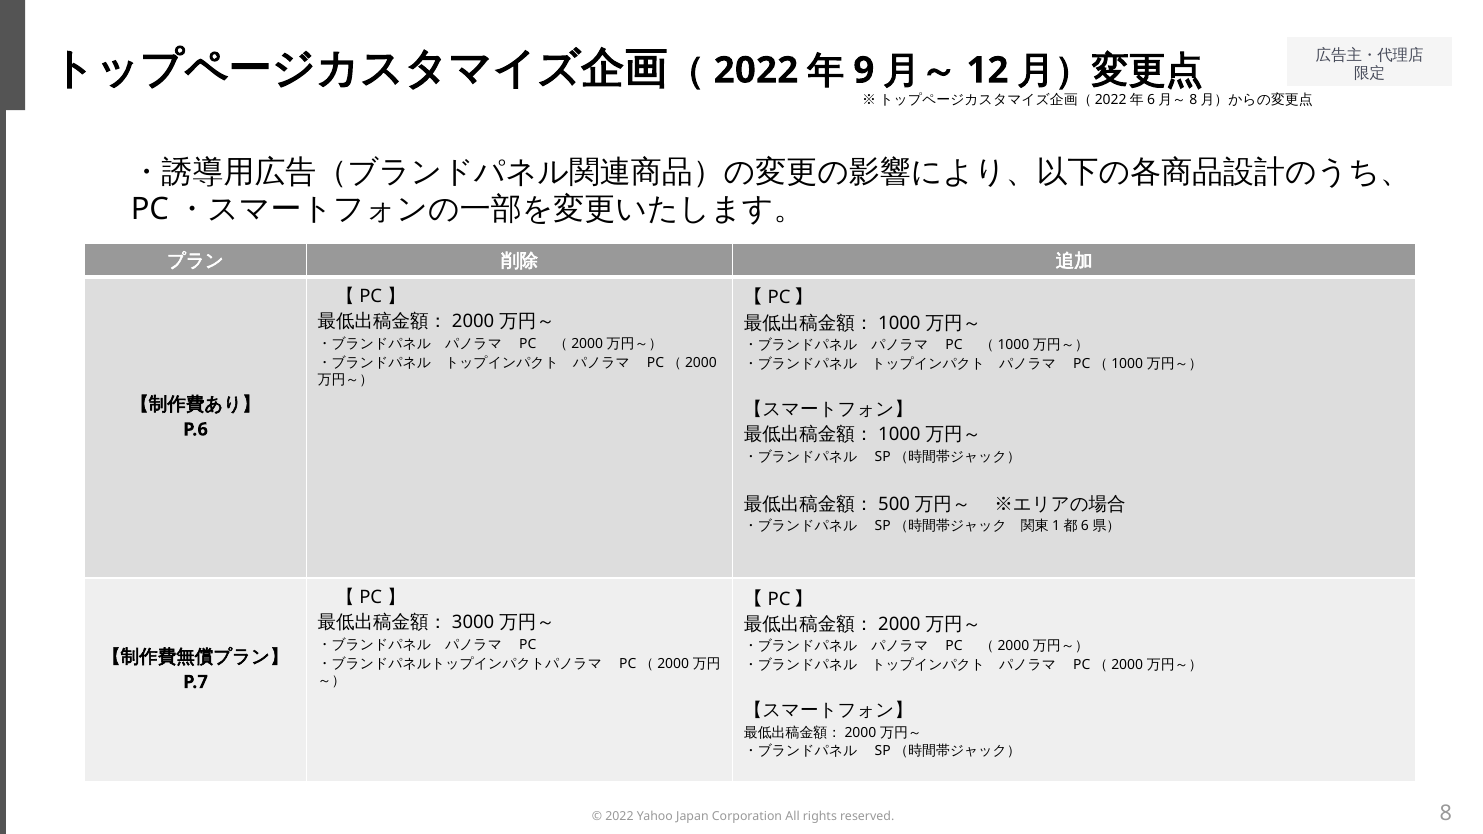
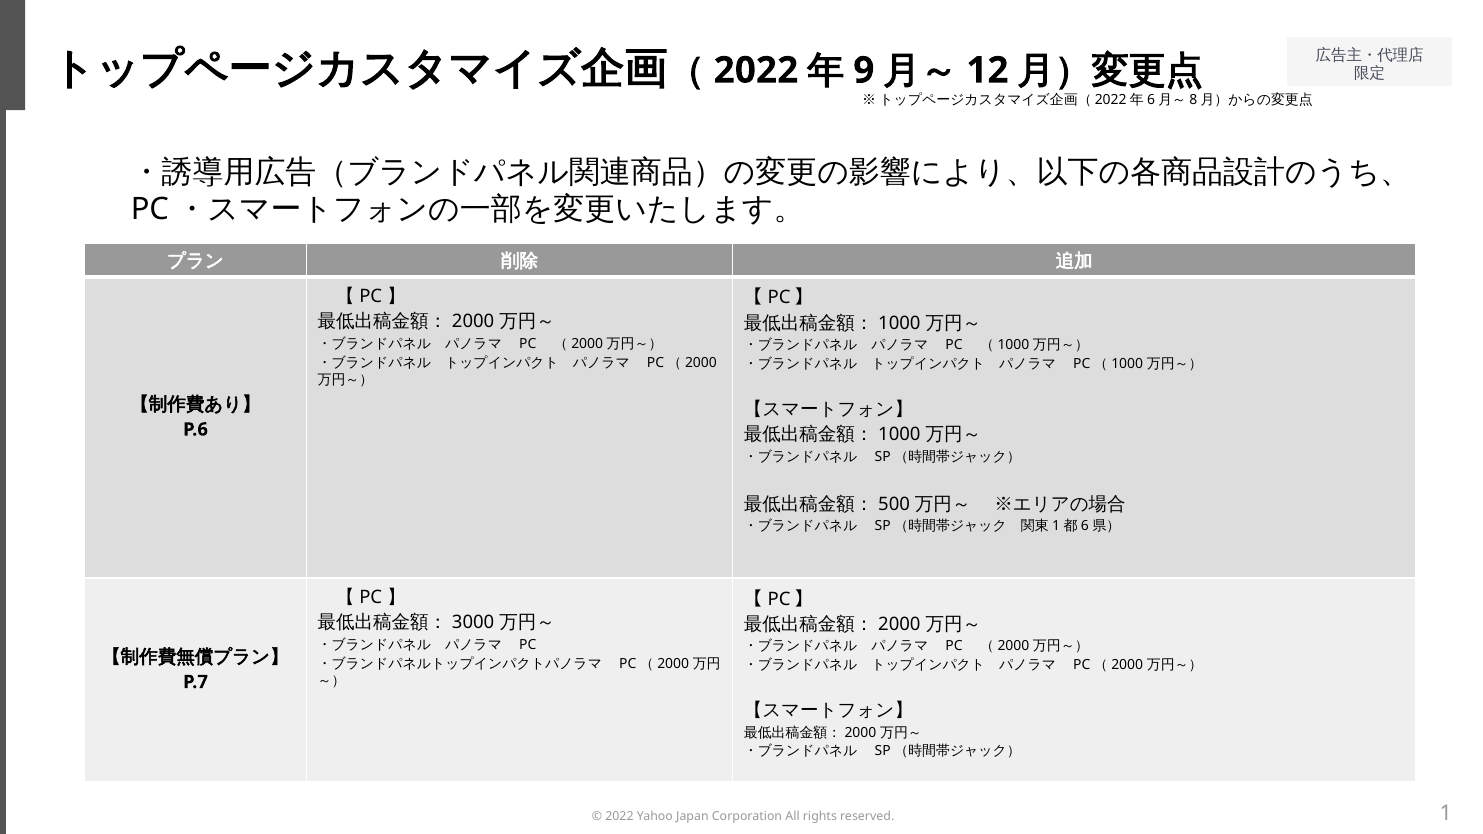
8: 8 -> 1 (1446, 814)
